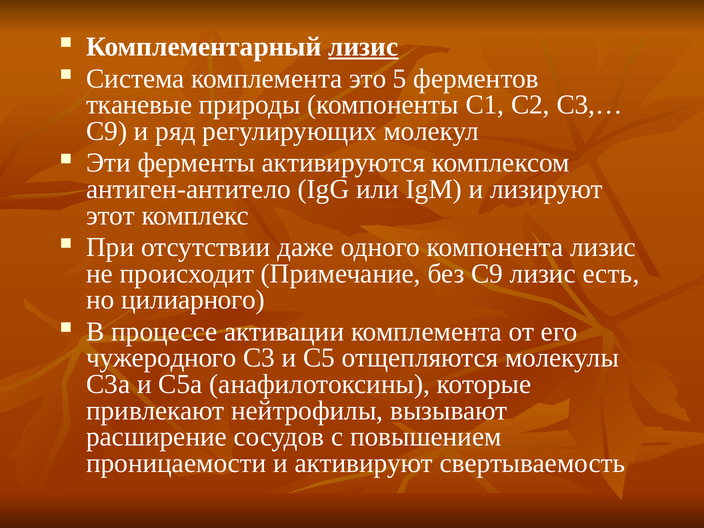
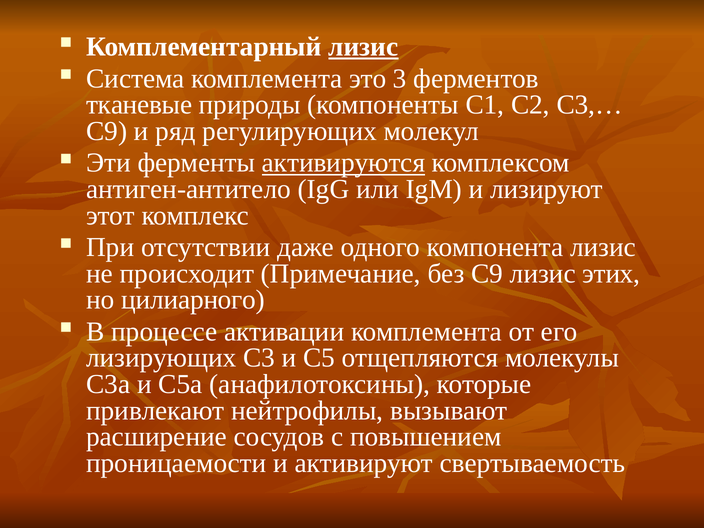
5: 5 -> 3 (400, 78)
активируются underline: none -> present (344, 163)
есть: есть -> этих (611, 274)
чужеродного: чужеродного -> лизирующих (161, 358)
